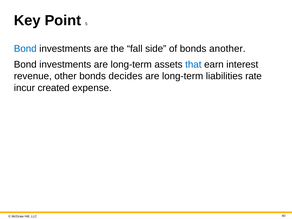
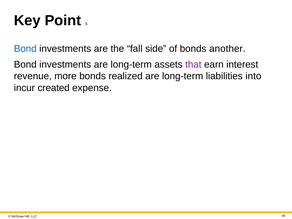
that colour: blue -> purple (193, 64)
other: other -> more (65, 76)
decides: decides -> realized (126, 76)
rate: rate -> into (253, 76)
